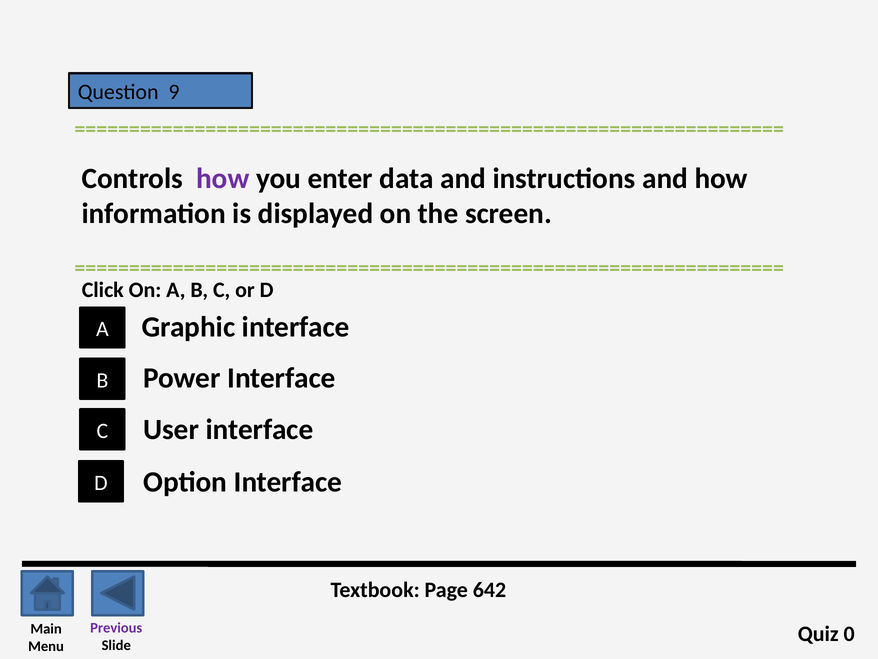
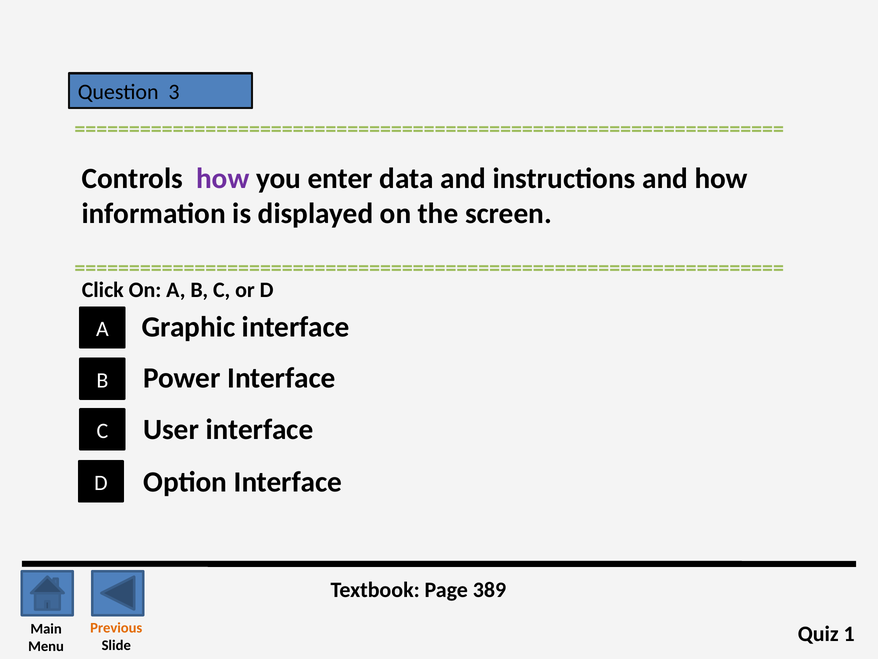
9: 9 -> 3 (174, 92)
642: 642 -> 389 (489, 590)
Previous colour: purple -> orange (116, 627)
0: 0 -> 1 (849, 634)
